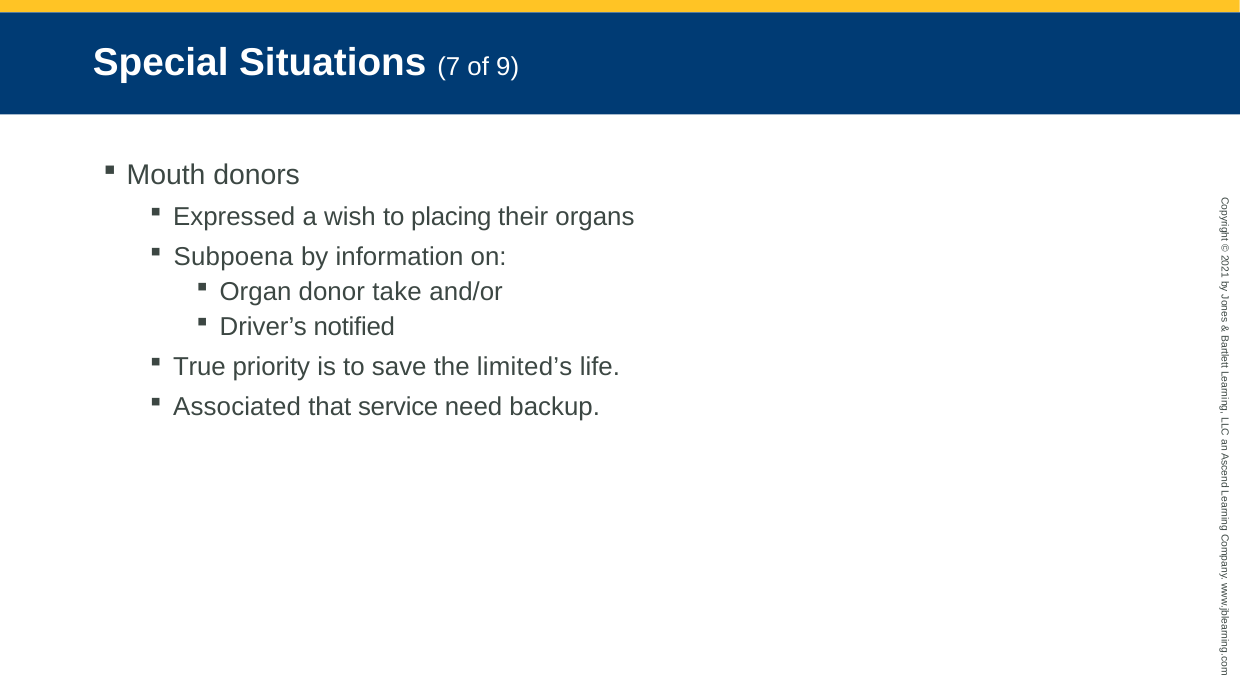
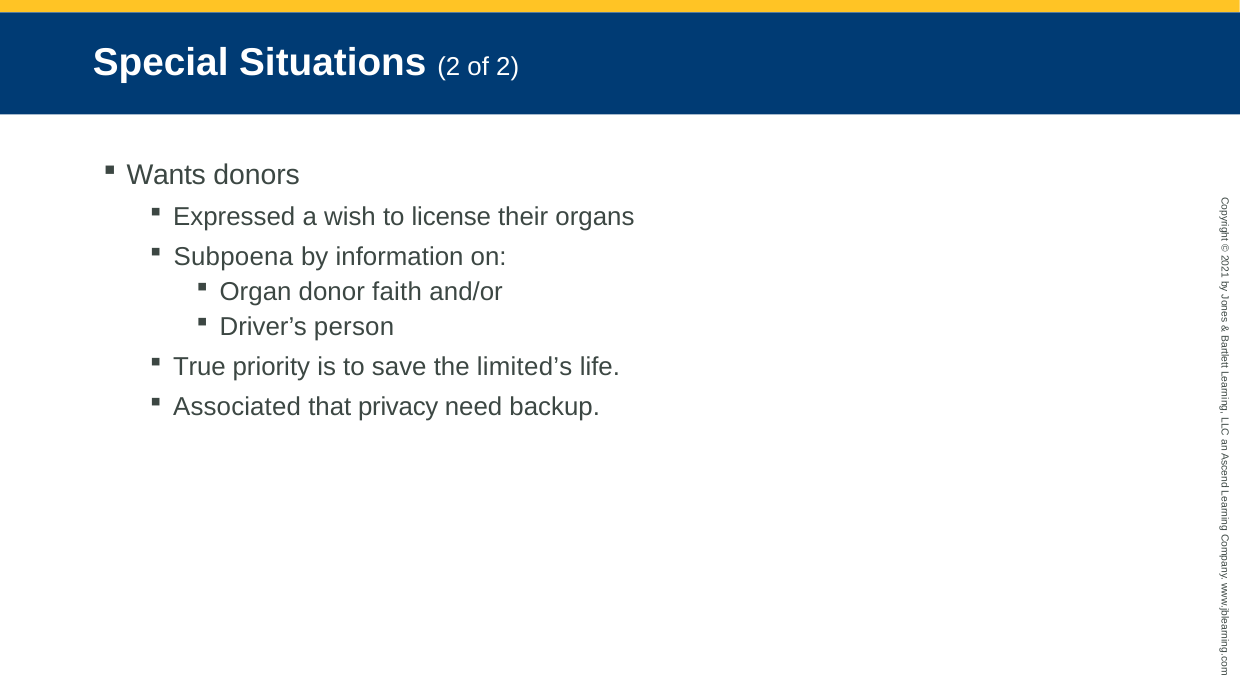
Situations 7: 7 -> 2 (449, 67)
of 9: 9 -> 2 (508, 67)
Mouth: Mouth -> Wants (166, 175)
placing: placing -> license (451, 217)
take: take -> faith (397, 292)
notified: notified -> person (354, 327)
service: service -> privacy (398, 407)
